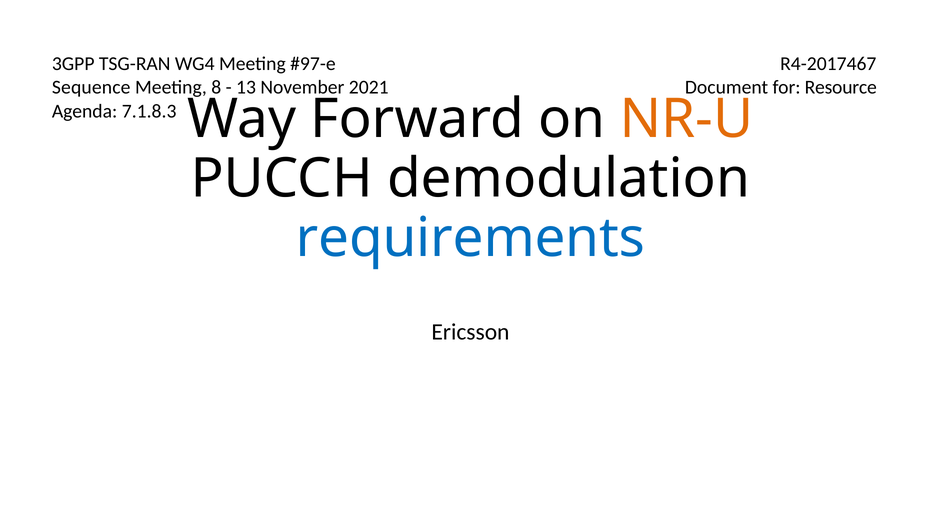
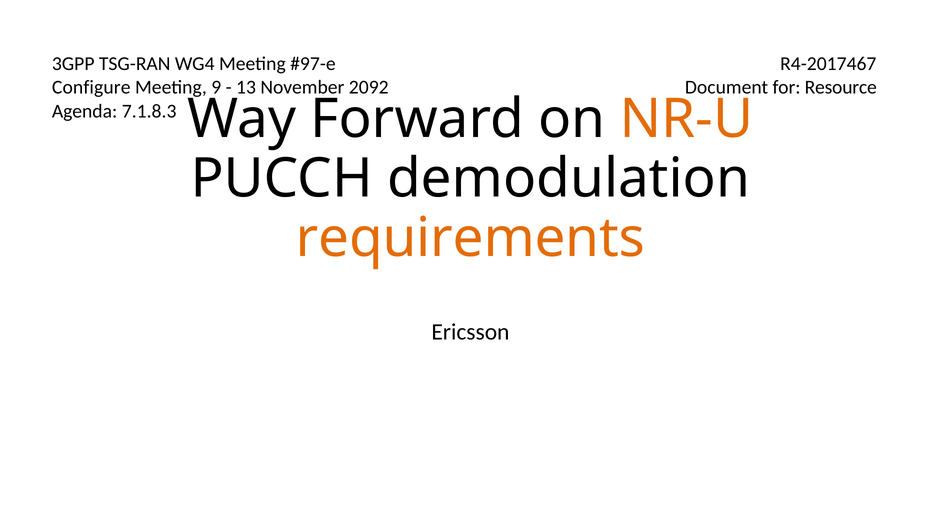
Sequence: Sequence -> Configure (91, 88)
8: 8 -> 9 (216, 88)
2021: 2021 -> 2092 (369, 88)
requirements colour: blue -> orange (470, 238)
